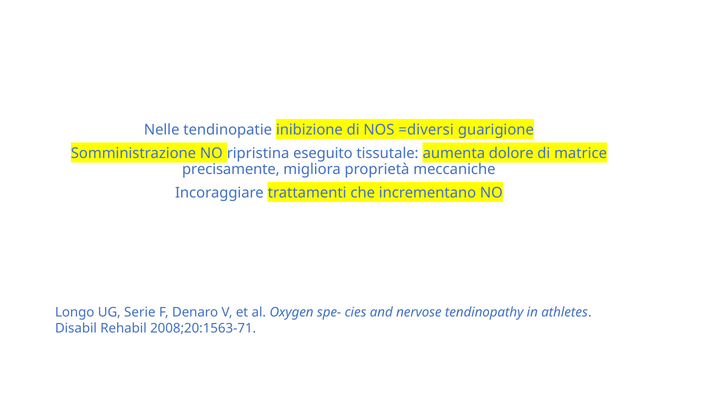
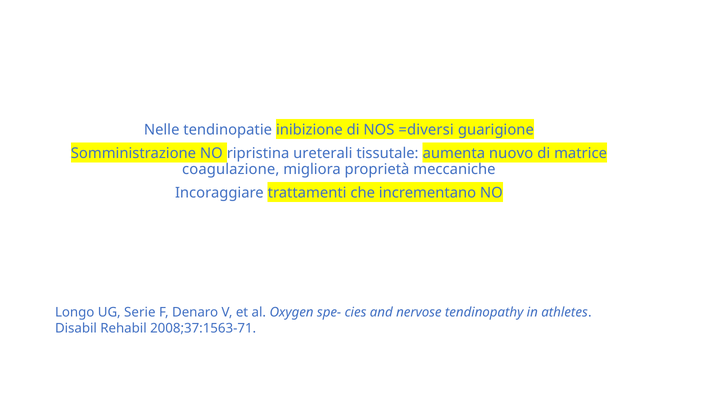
eseguito: eseguito -> ureterali (323, 153)
dolore: dolore -> nuovo (511, 153)
precisamente: precisamente -> coagulazione (231, 169)
2008;20:1563-71: 2008;20:1563-71 -> 2008;37:1563-71 (203, 328)
